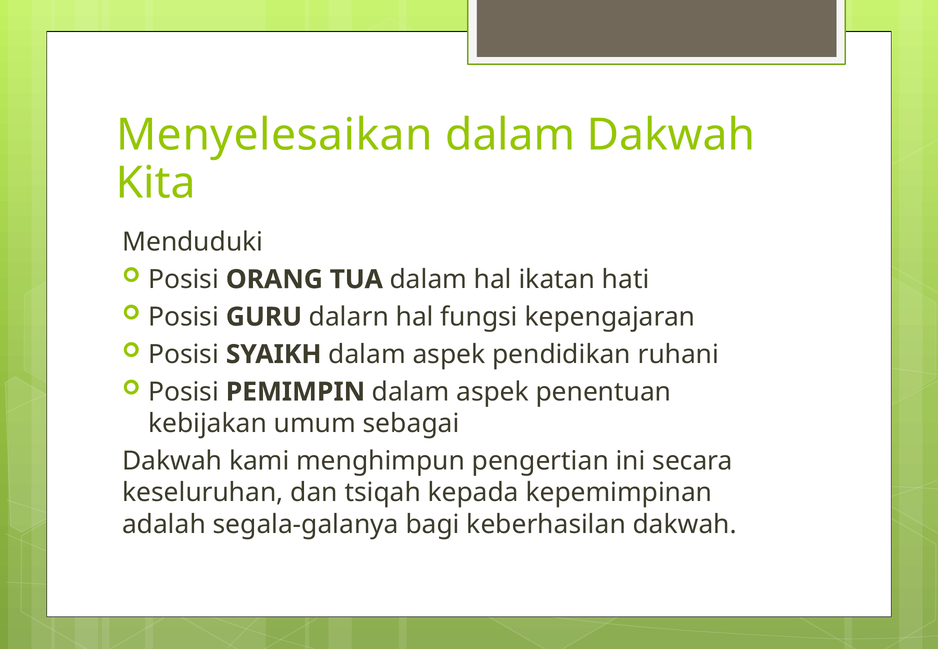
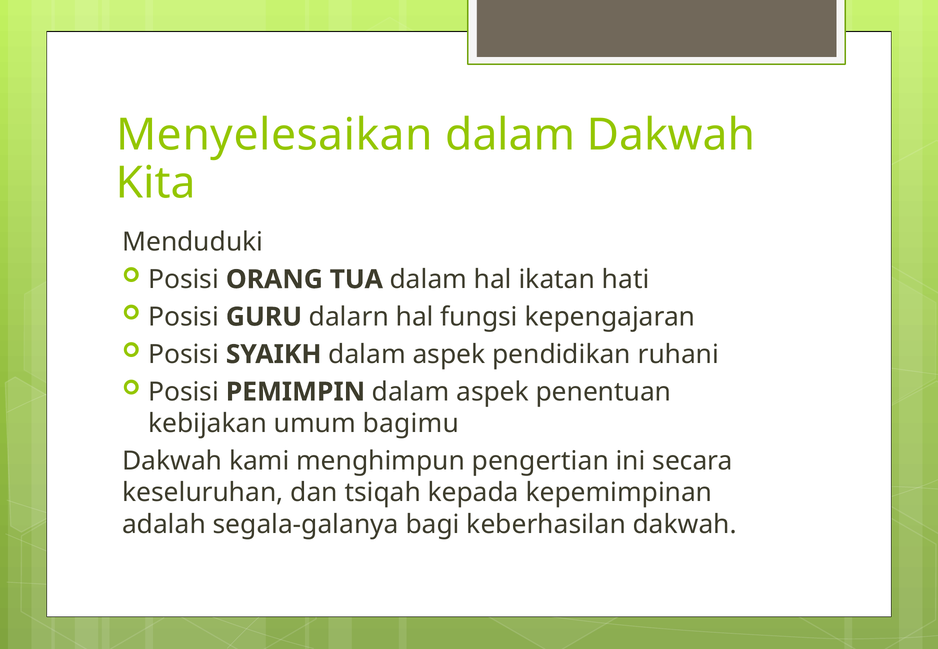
sebagai: sebagai -> bagimu (411, 424)
